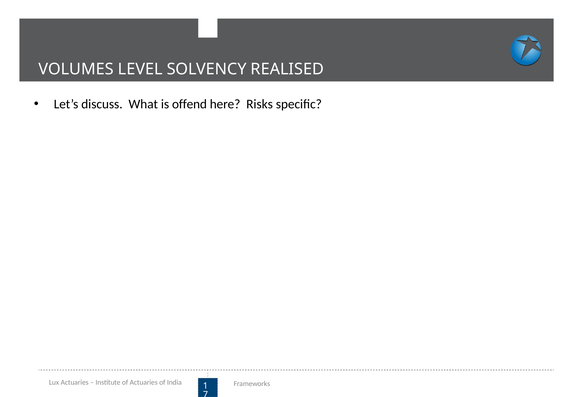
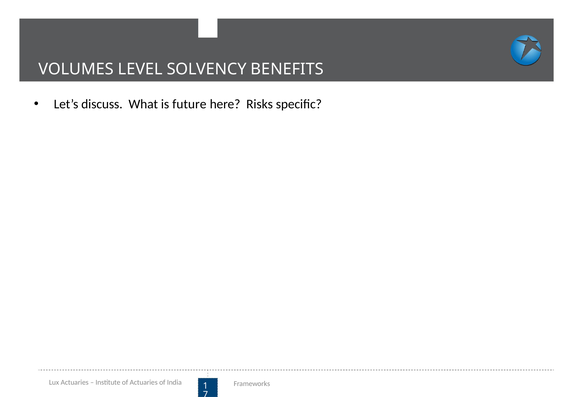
REALISED: REALISED -> BENEFITS (287, 69)
offend: offend -> future (189, 104)
